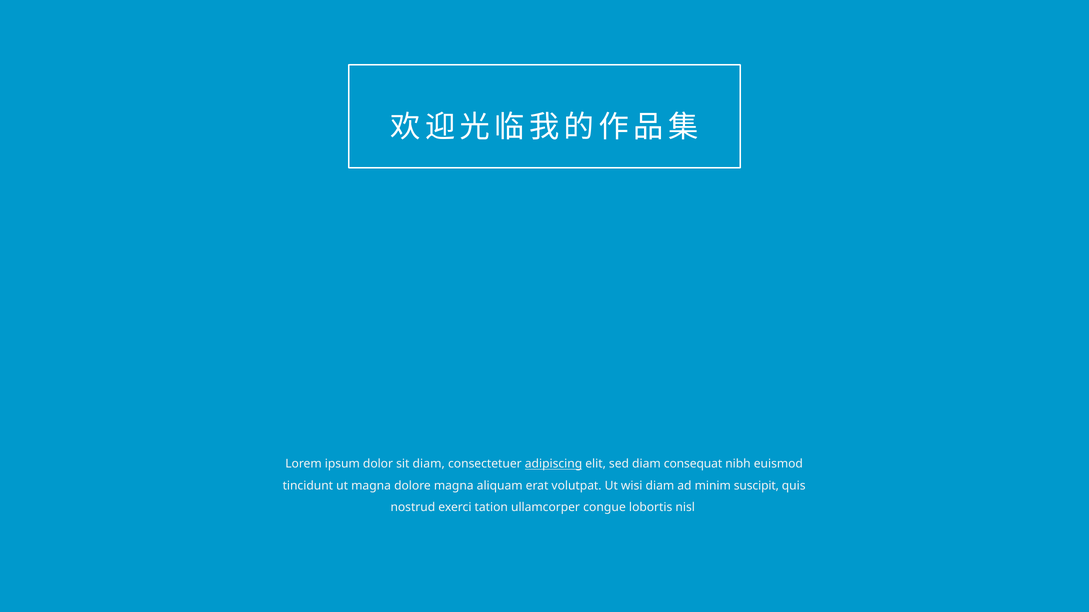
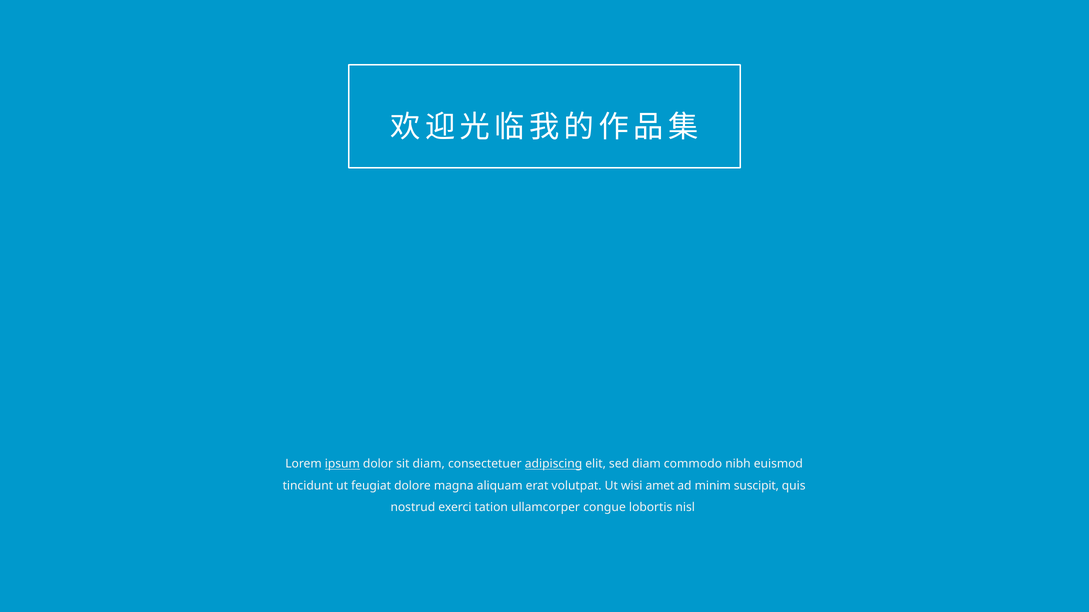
ipsum underline: none -> present (342, 464)
consequat: consequat -> commodo (693, 464)
ut magna: magna -> feugiat (371, 486)
wisi diam: diam -> amet (660, 486)
